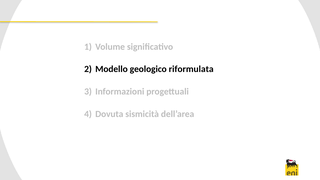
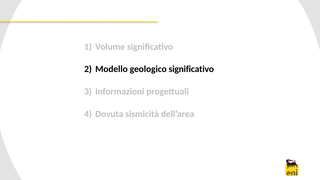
geologico riformulata: riformulata -> significativo (191, 69)
